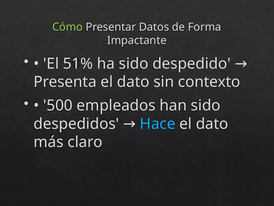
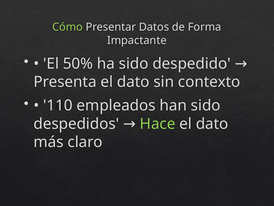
51%: 51% -> 50% (78, 63)
500: 500 -> 110 (58, 105)
Hace colour: light blue -> light green (158, 124)
